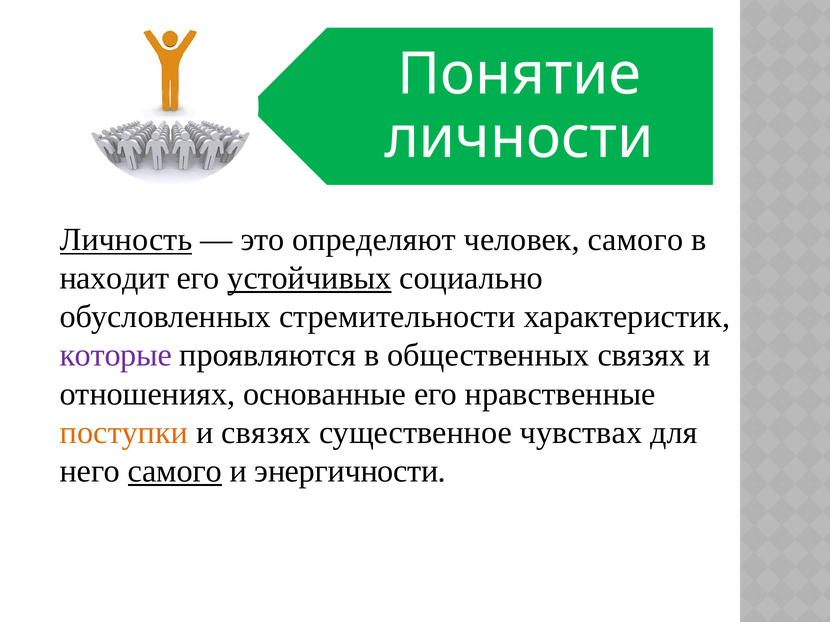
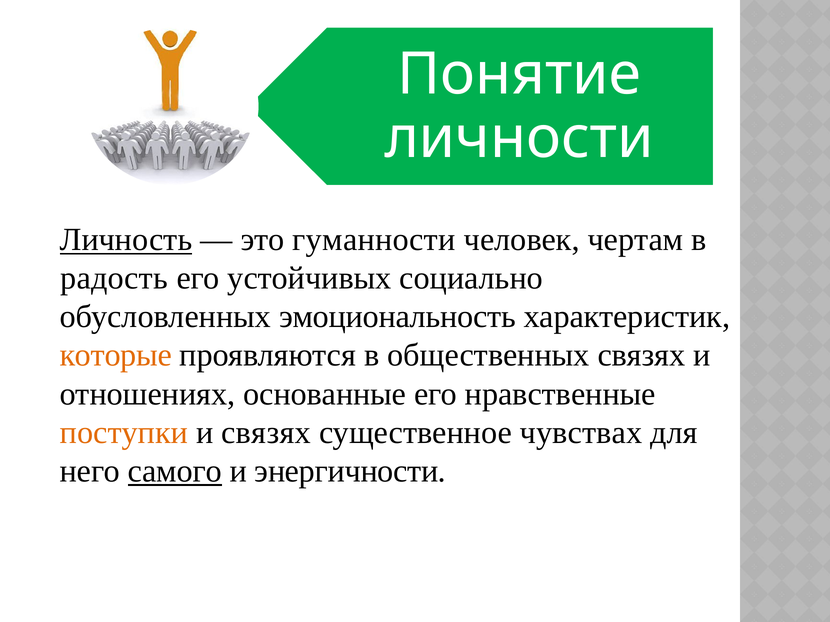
определяют: определяют -> гуманности (374, 240)
человек самого: самого -> чертам (635, 240)
находит: находит -> радость (114, 278)
устойчивых underline: present -> none (309, 278)
стремительности: стремительности -> эмоциональность (397, 317)
которые colour: purple -> orange (116, 356)
